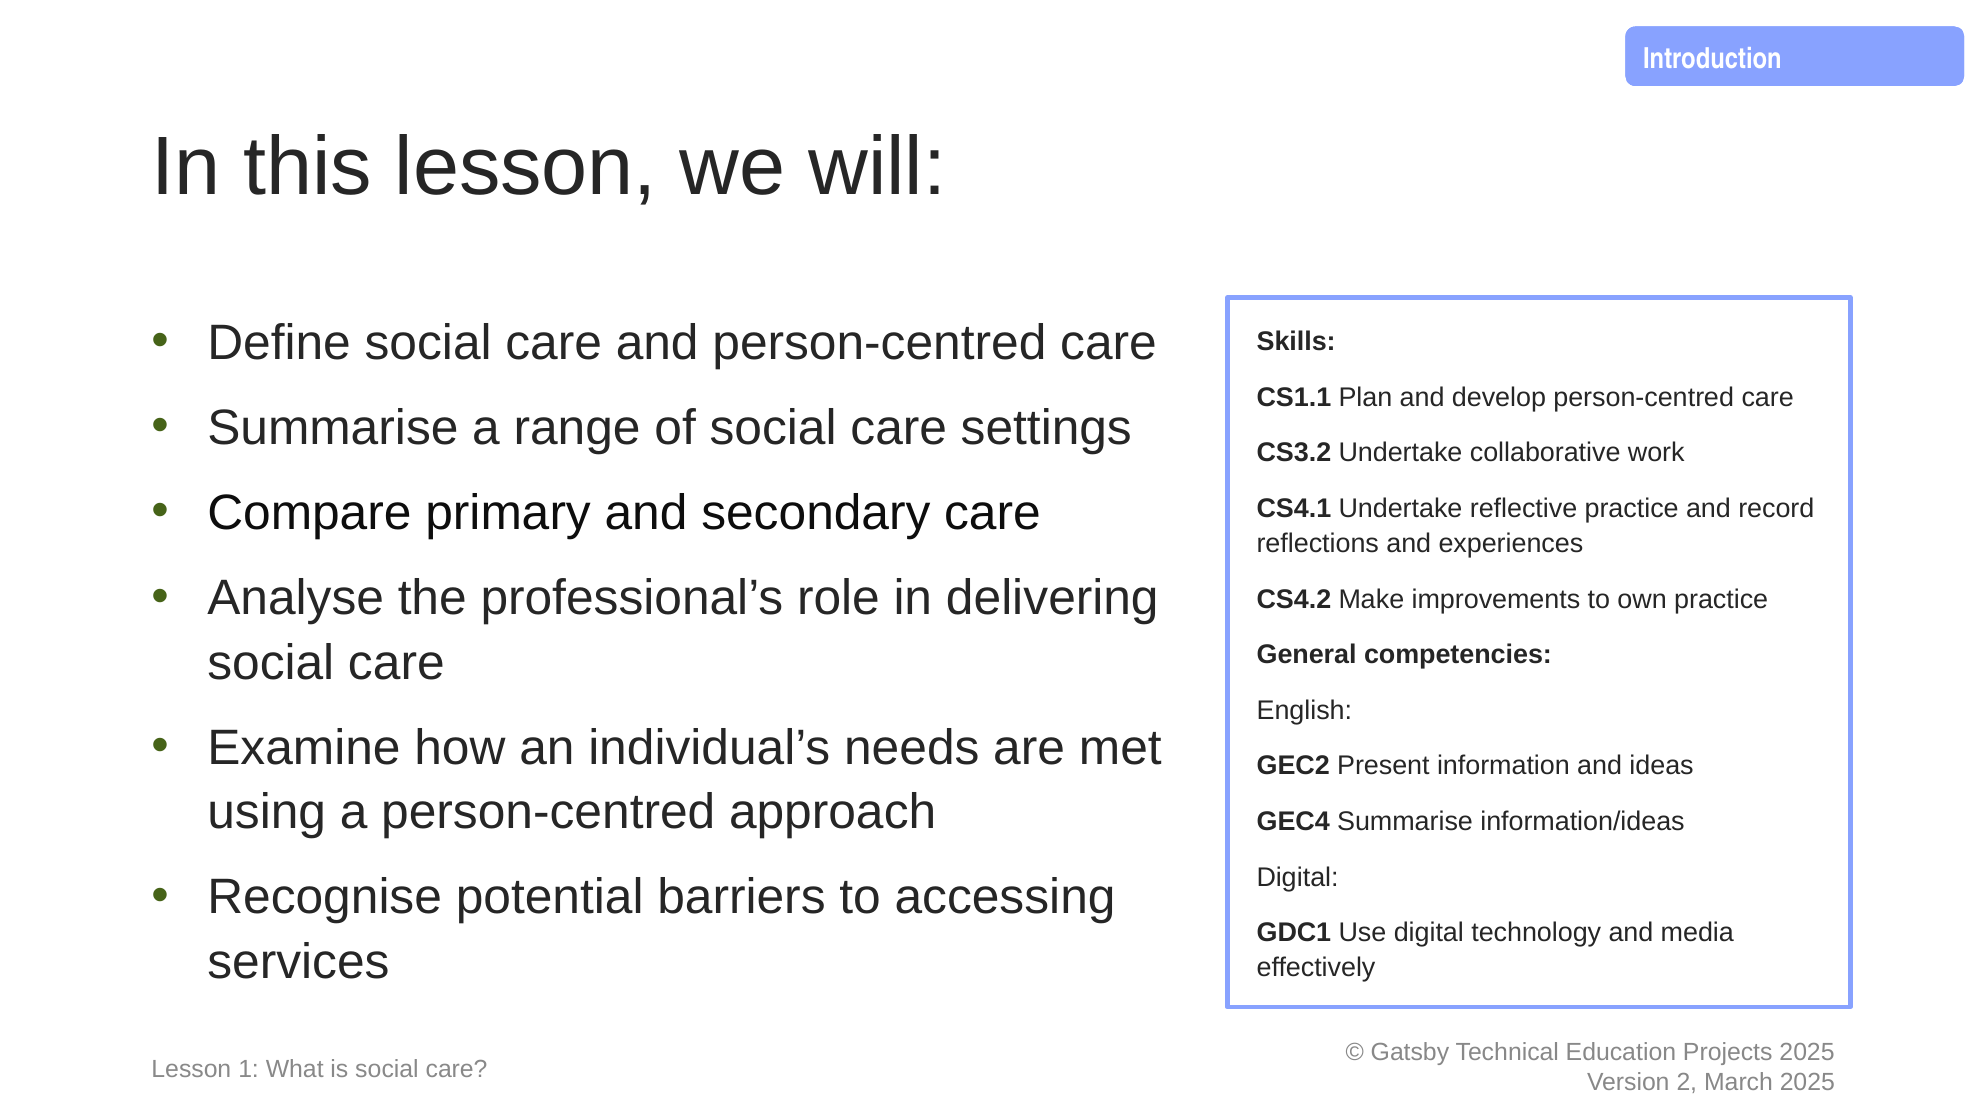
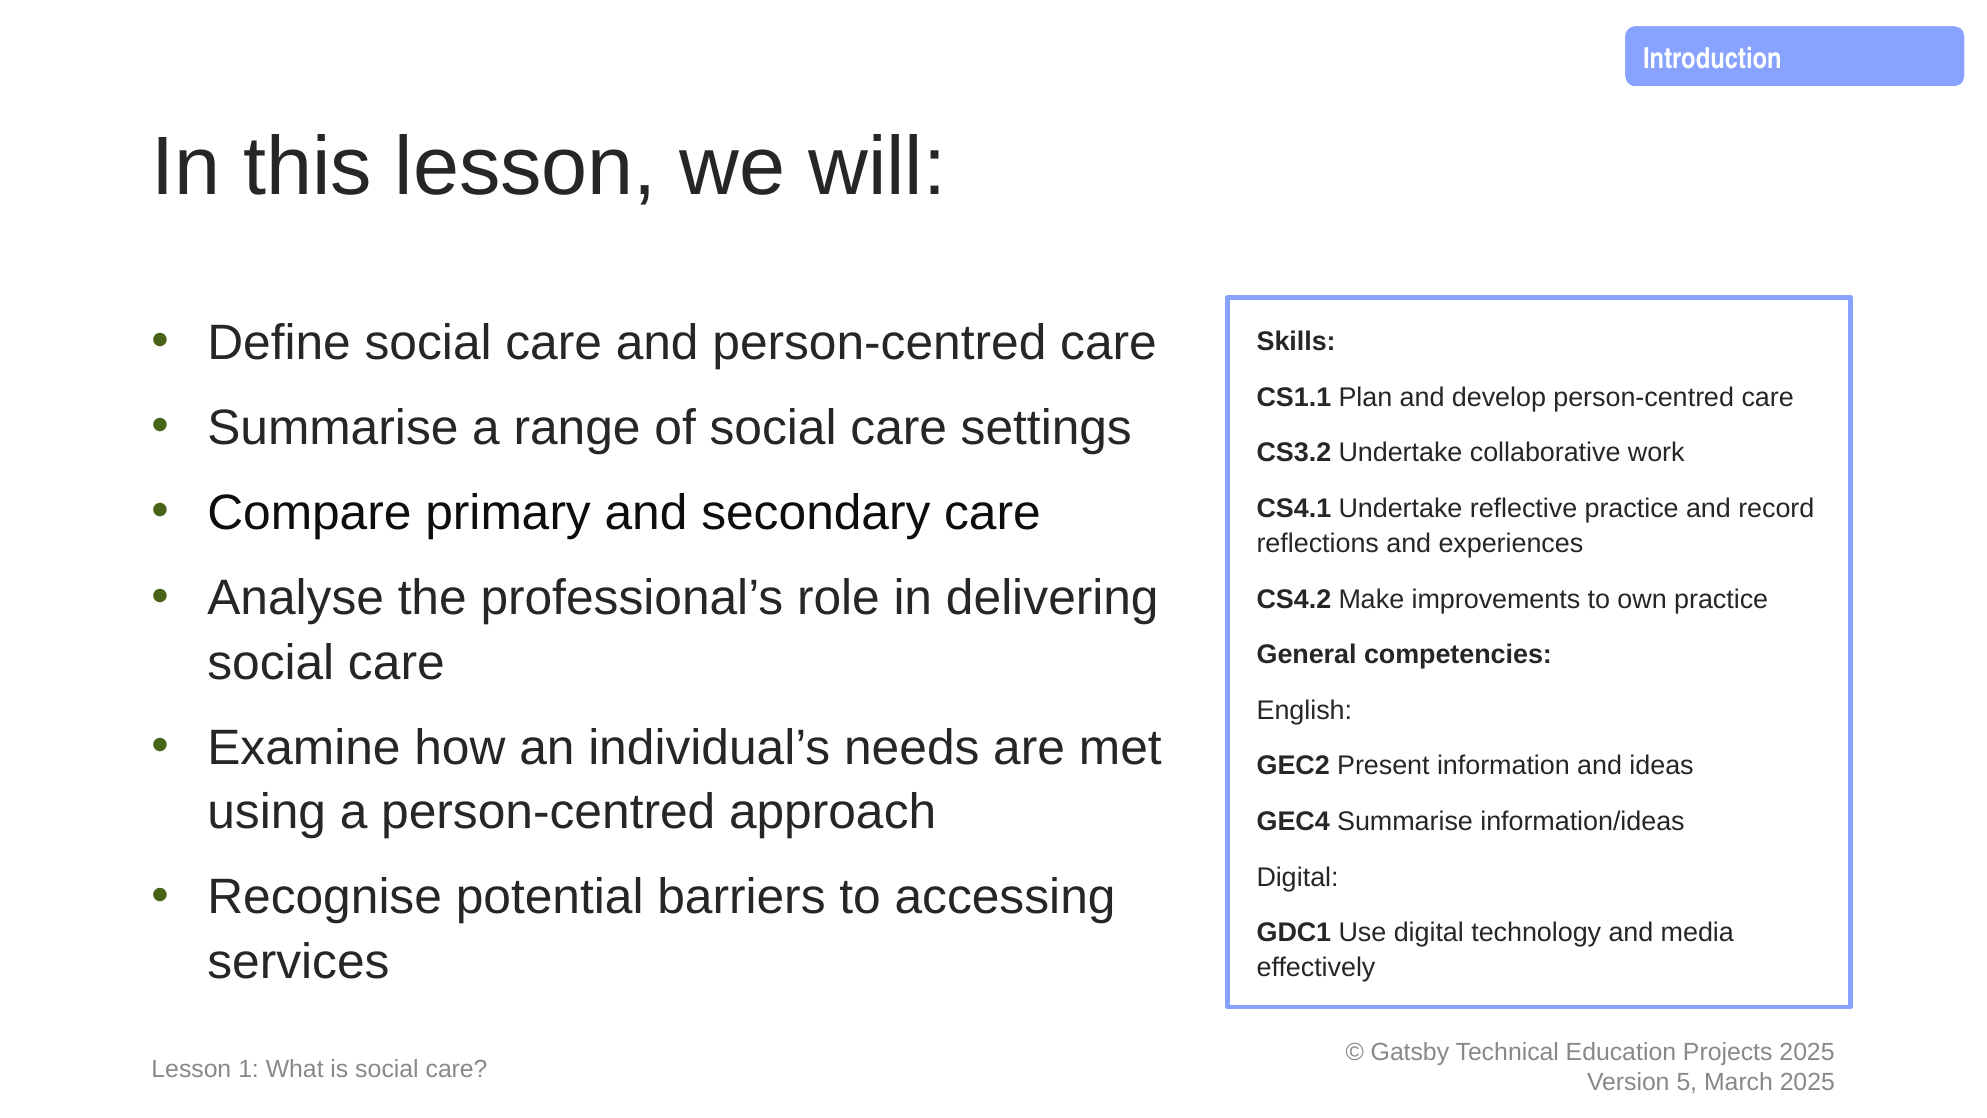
2: 2 -> 5 (1687, 1082)
